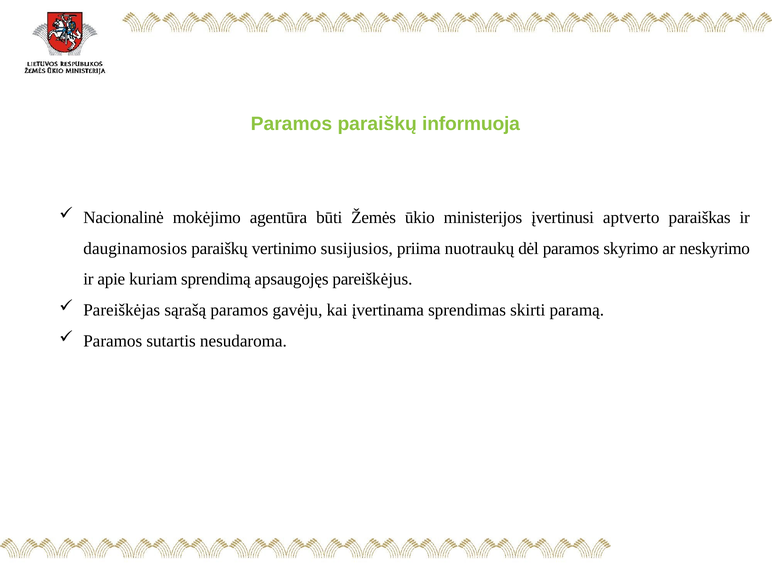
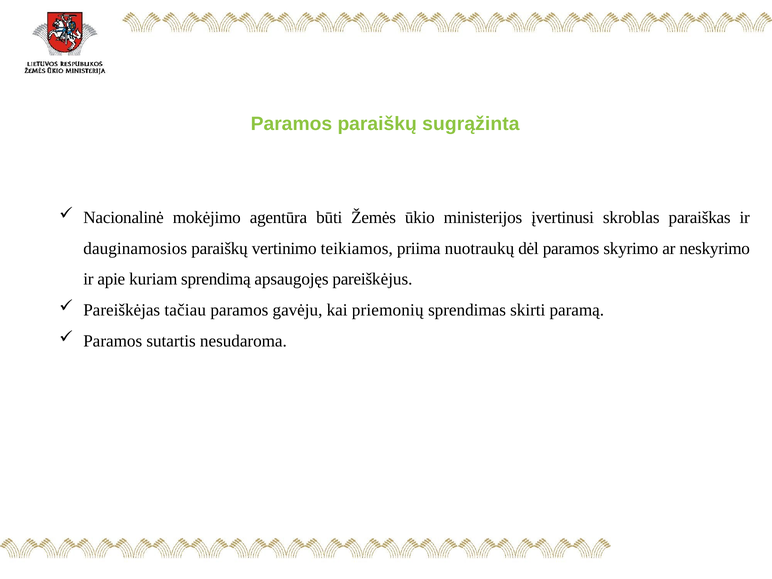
informuoja: informuoja -> sugrąžinta (471, 124)
aptverto: aptverto -> skroblas (631, 218)
susijusios: susijusios -> teikiamos (357, 248)
sąrašą: sąrašą -> tačiau (185, 310)
įvertinama: įvertinama -> priemonių (388, 310)
